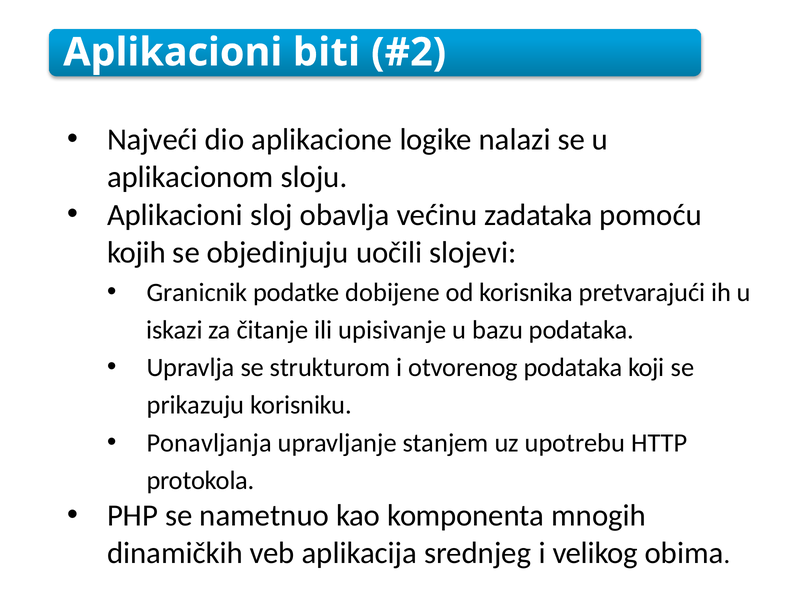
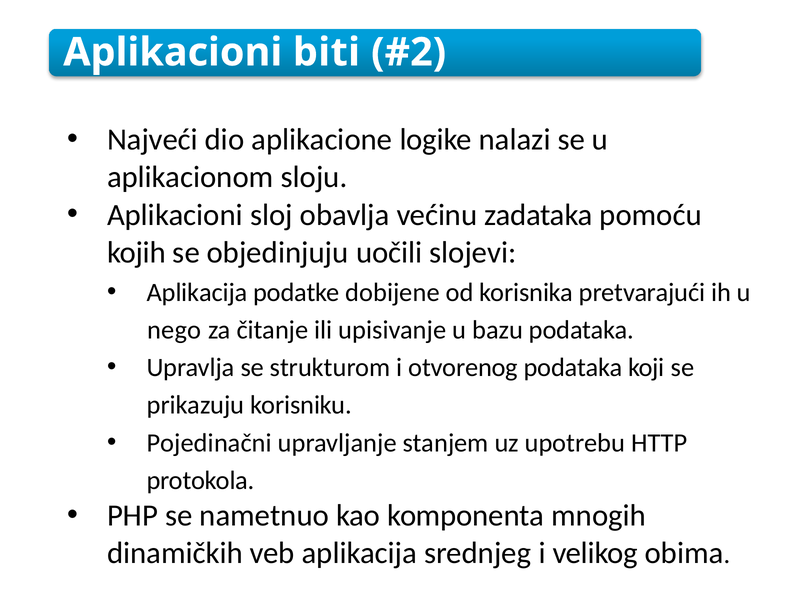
Granicnik: Granicnik -> Aplikacija (197, 292)
iskazi: iskazi -> nego (174, 330)
Ponavljanja: Ponavljanja -> Pojedinačni (209, 443)
